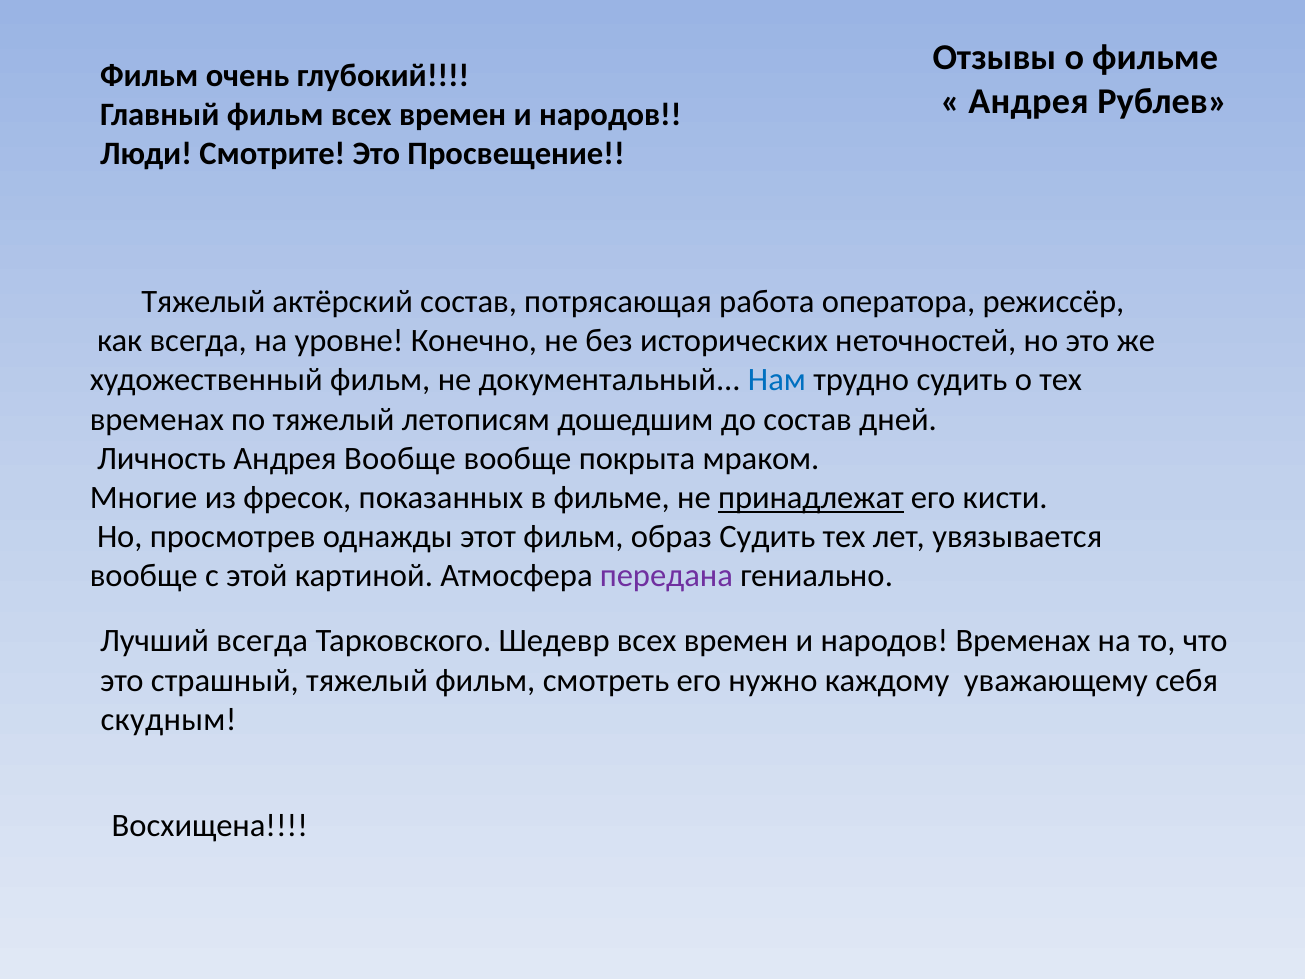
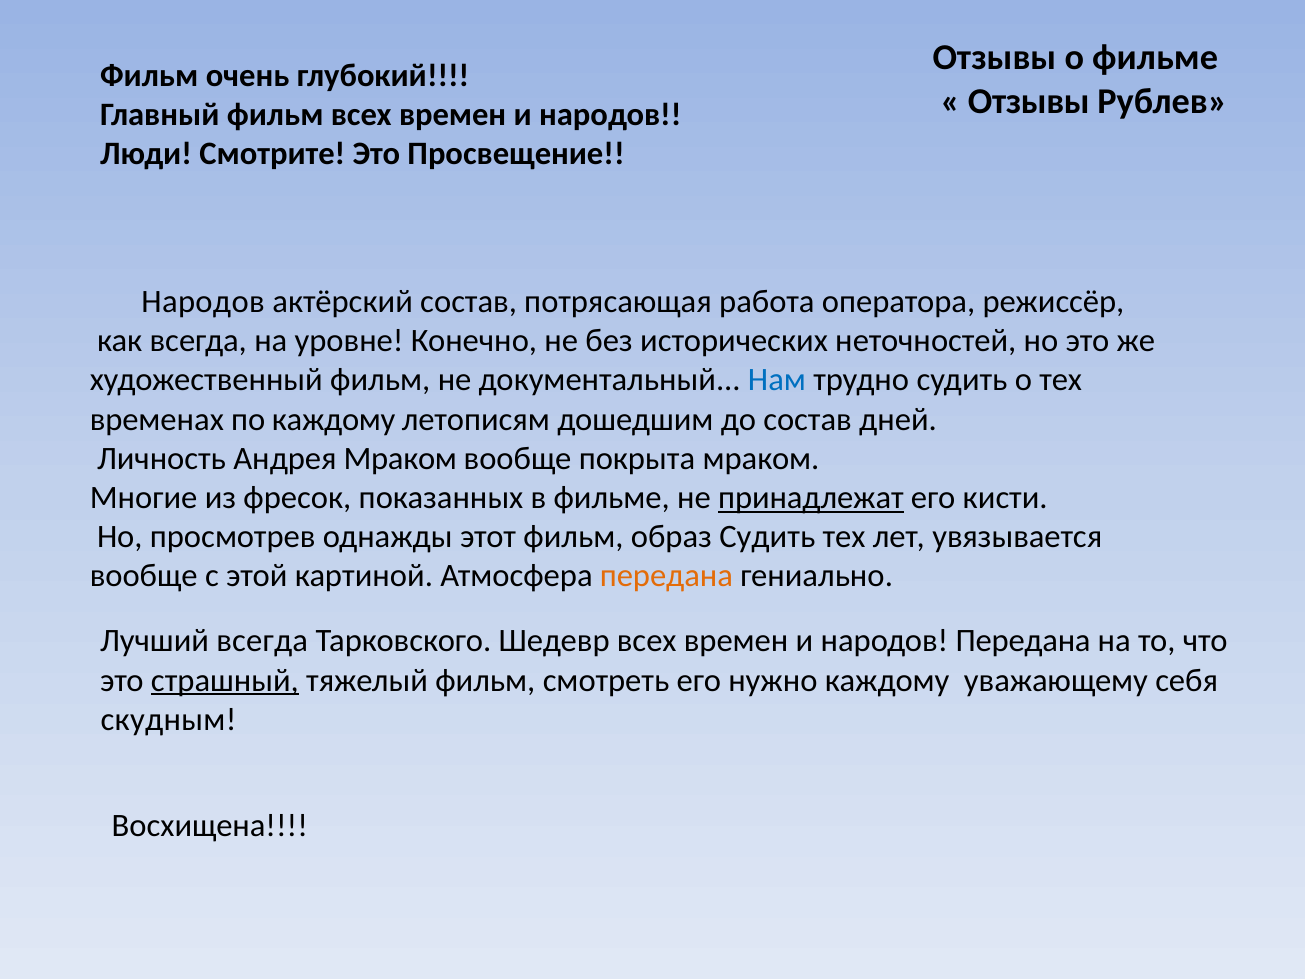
Андрея: Андрея -> Отзывы (1029, 101)
Тяжелый: Тяжелый -> Народов (203, 302)
по тяжелый: тяжелый -> каждому (334, 419)
Андрея Вообще: Вообще -> Мраком (400, 458)
передана colour: purple -> orange (666, 576)
народов Временах: Временах -> Передана (1023, 641)
страшный underline: none -> present (225, 680)
